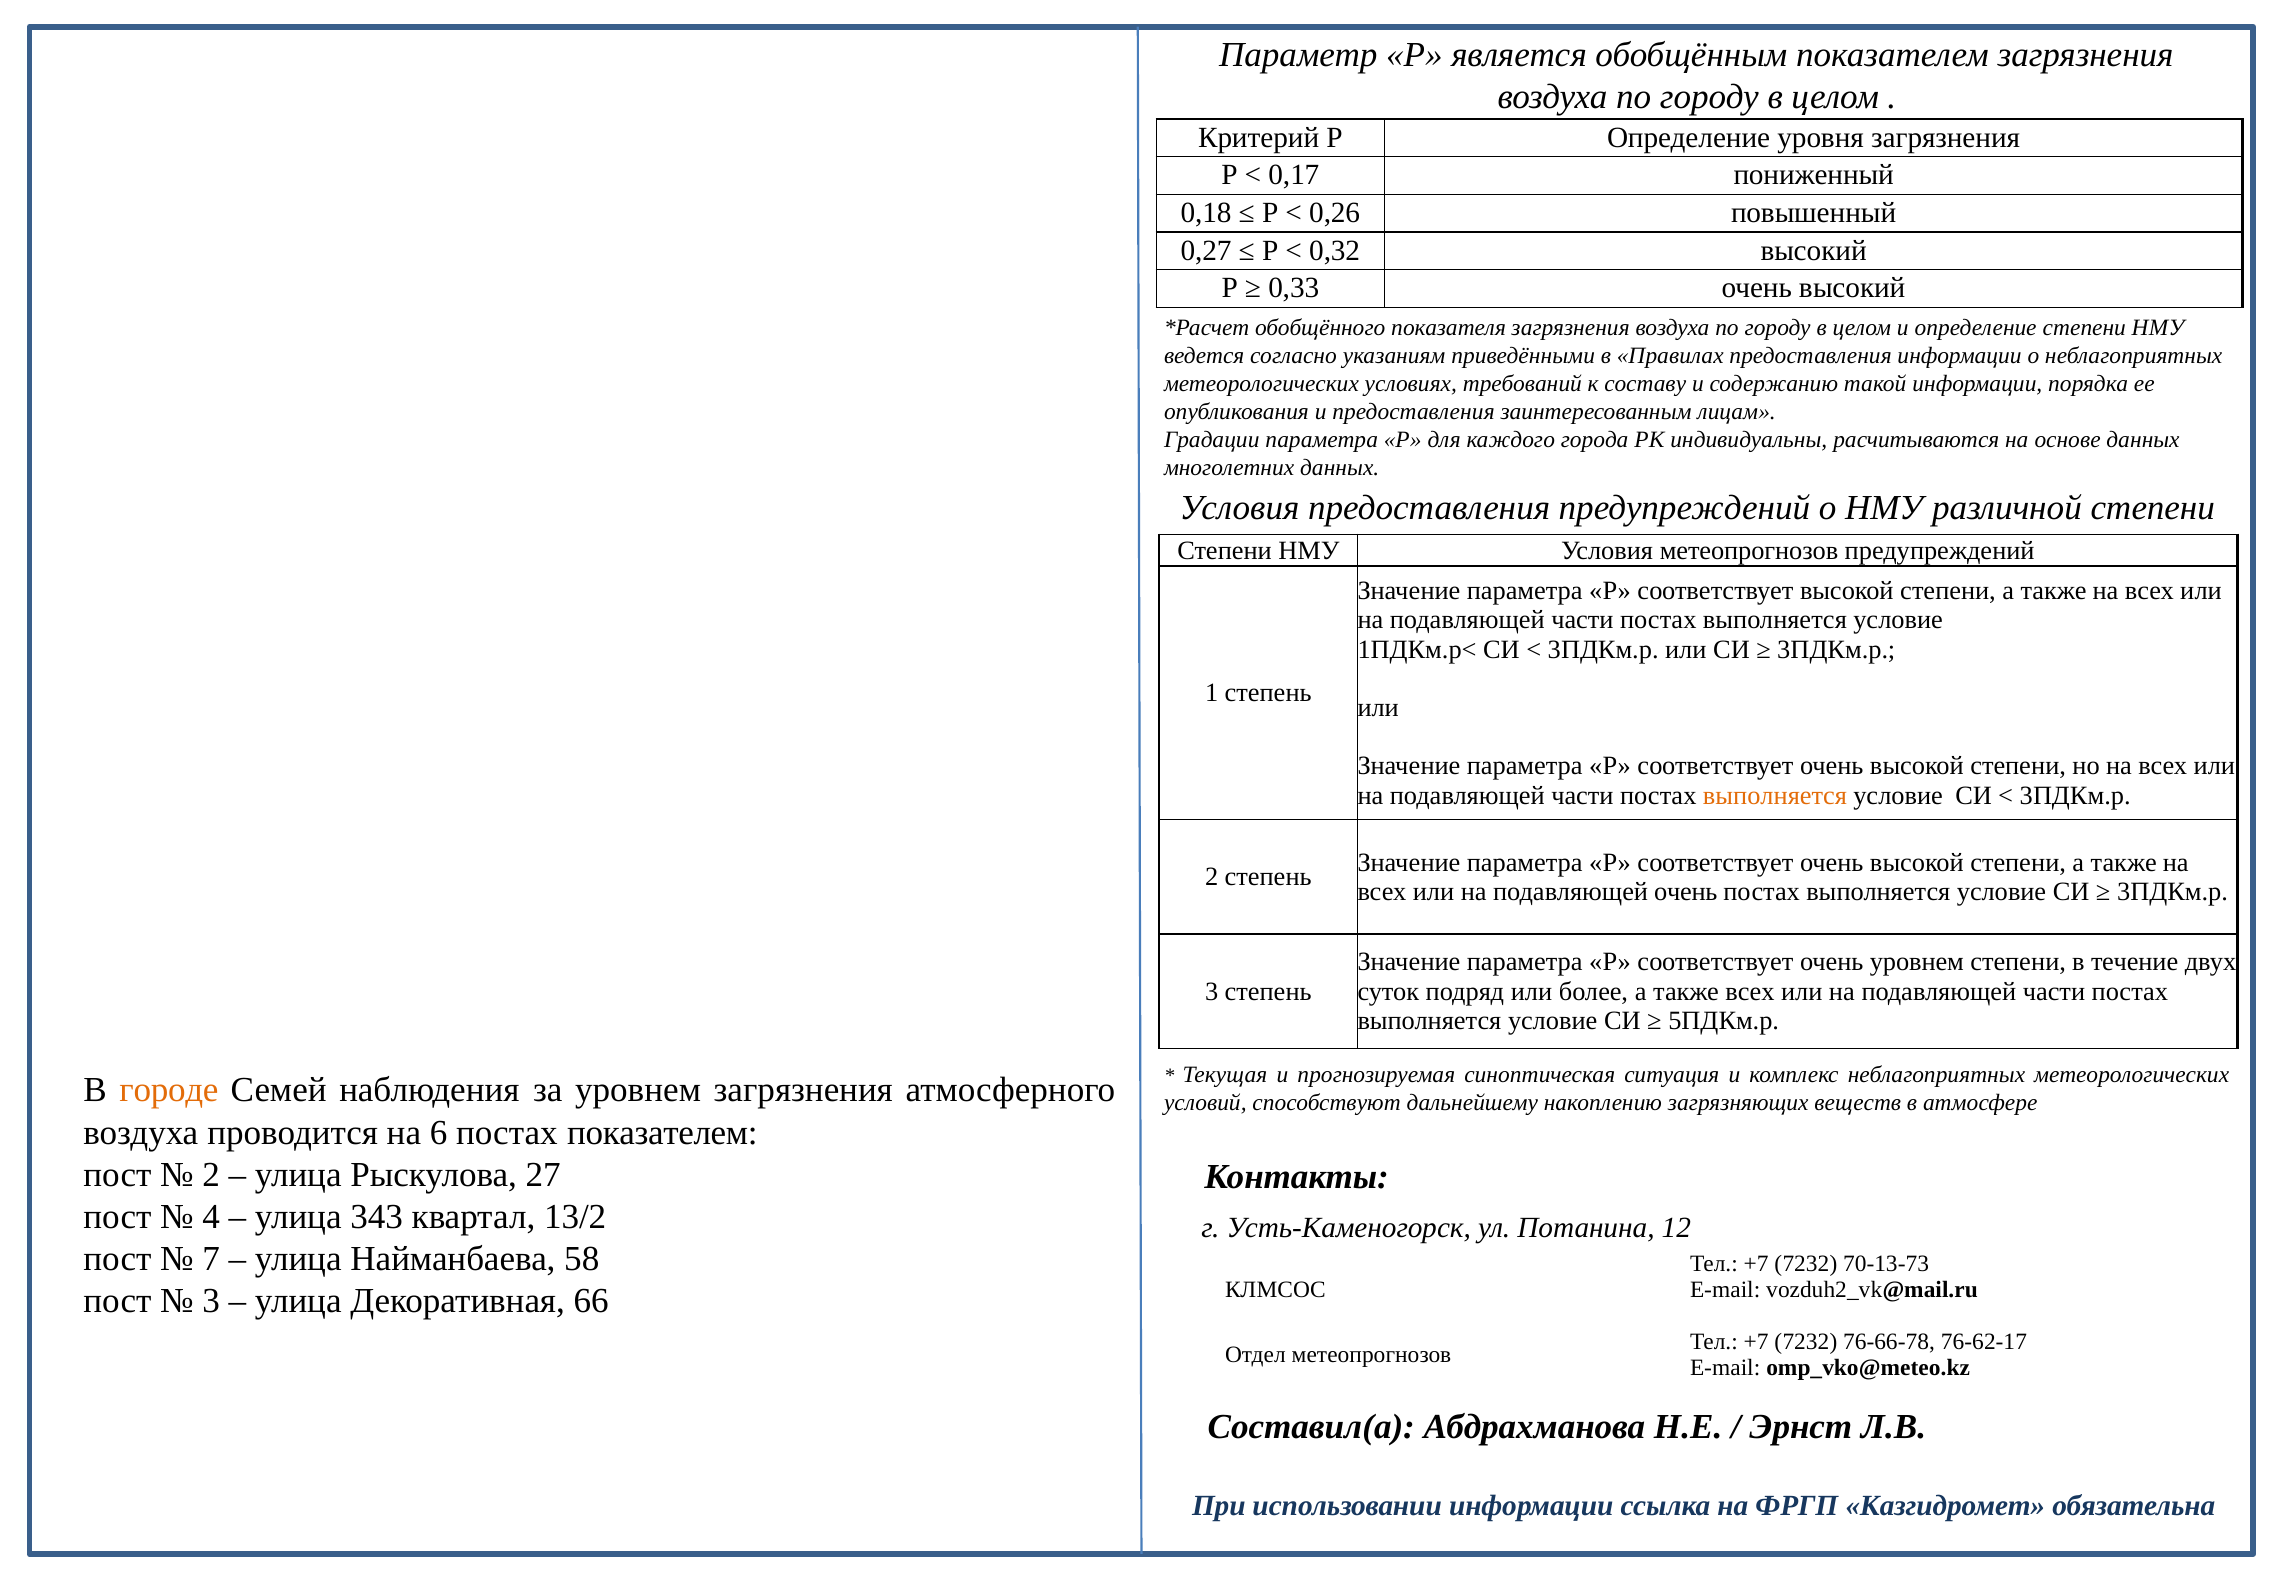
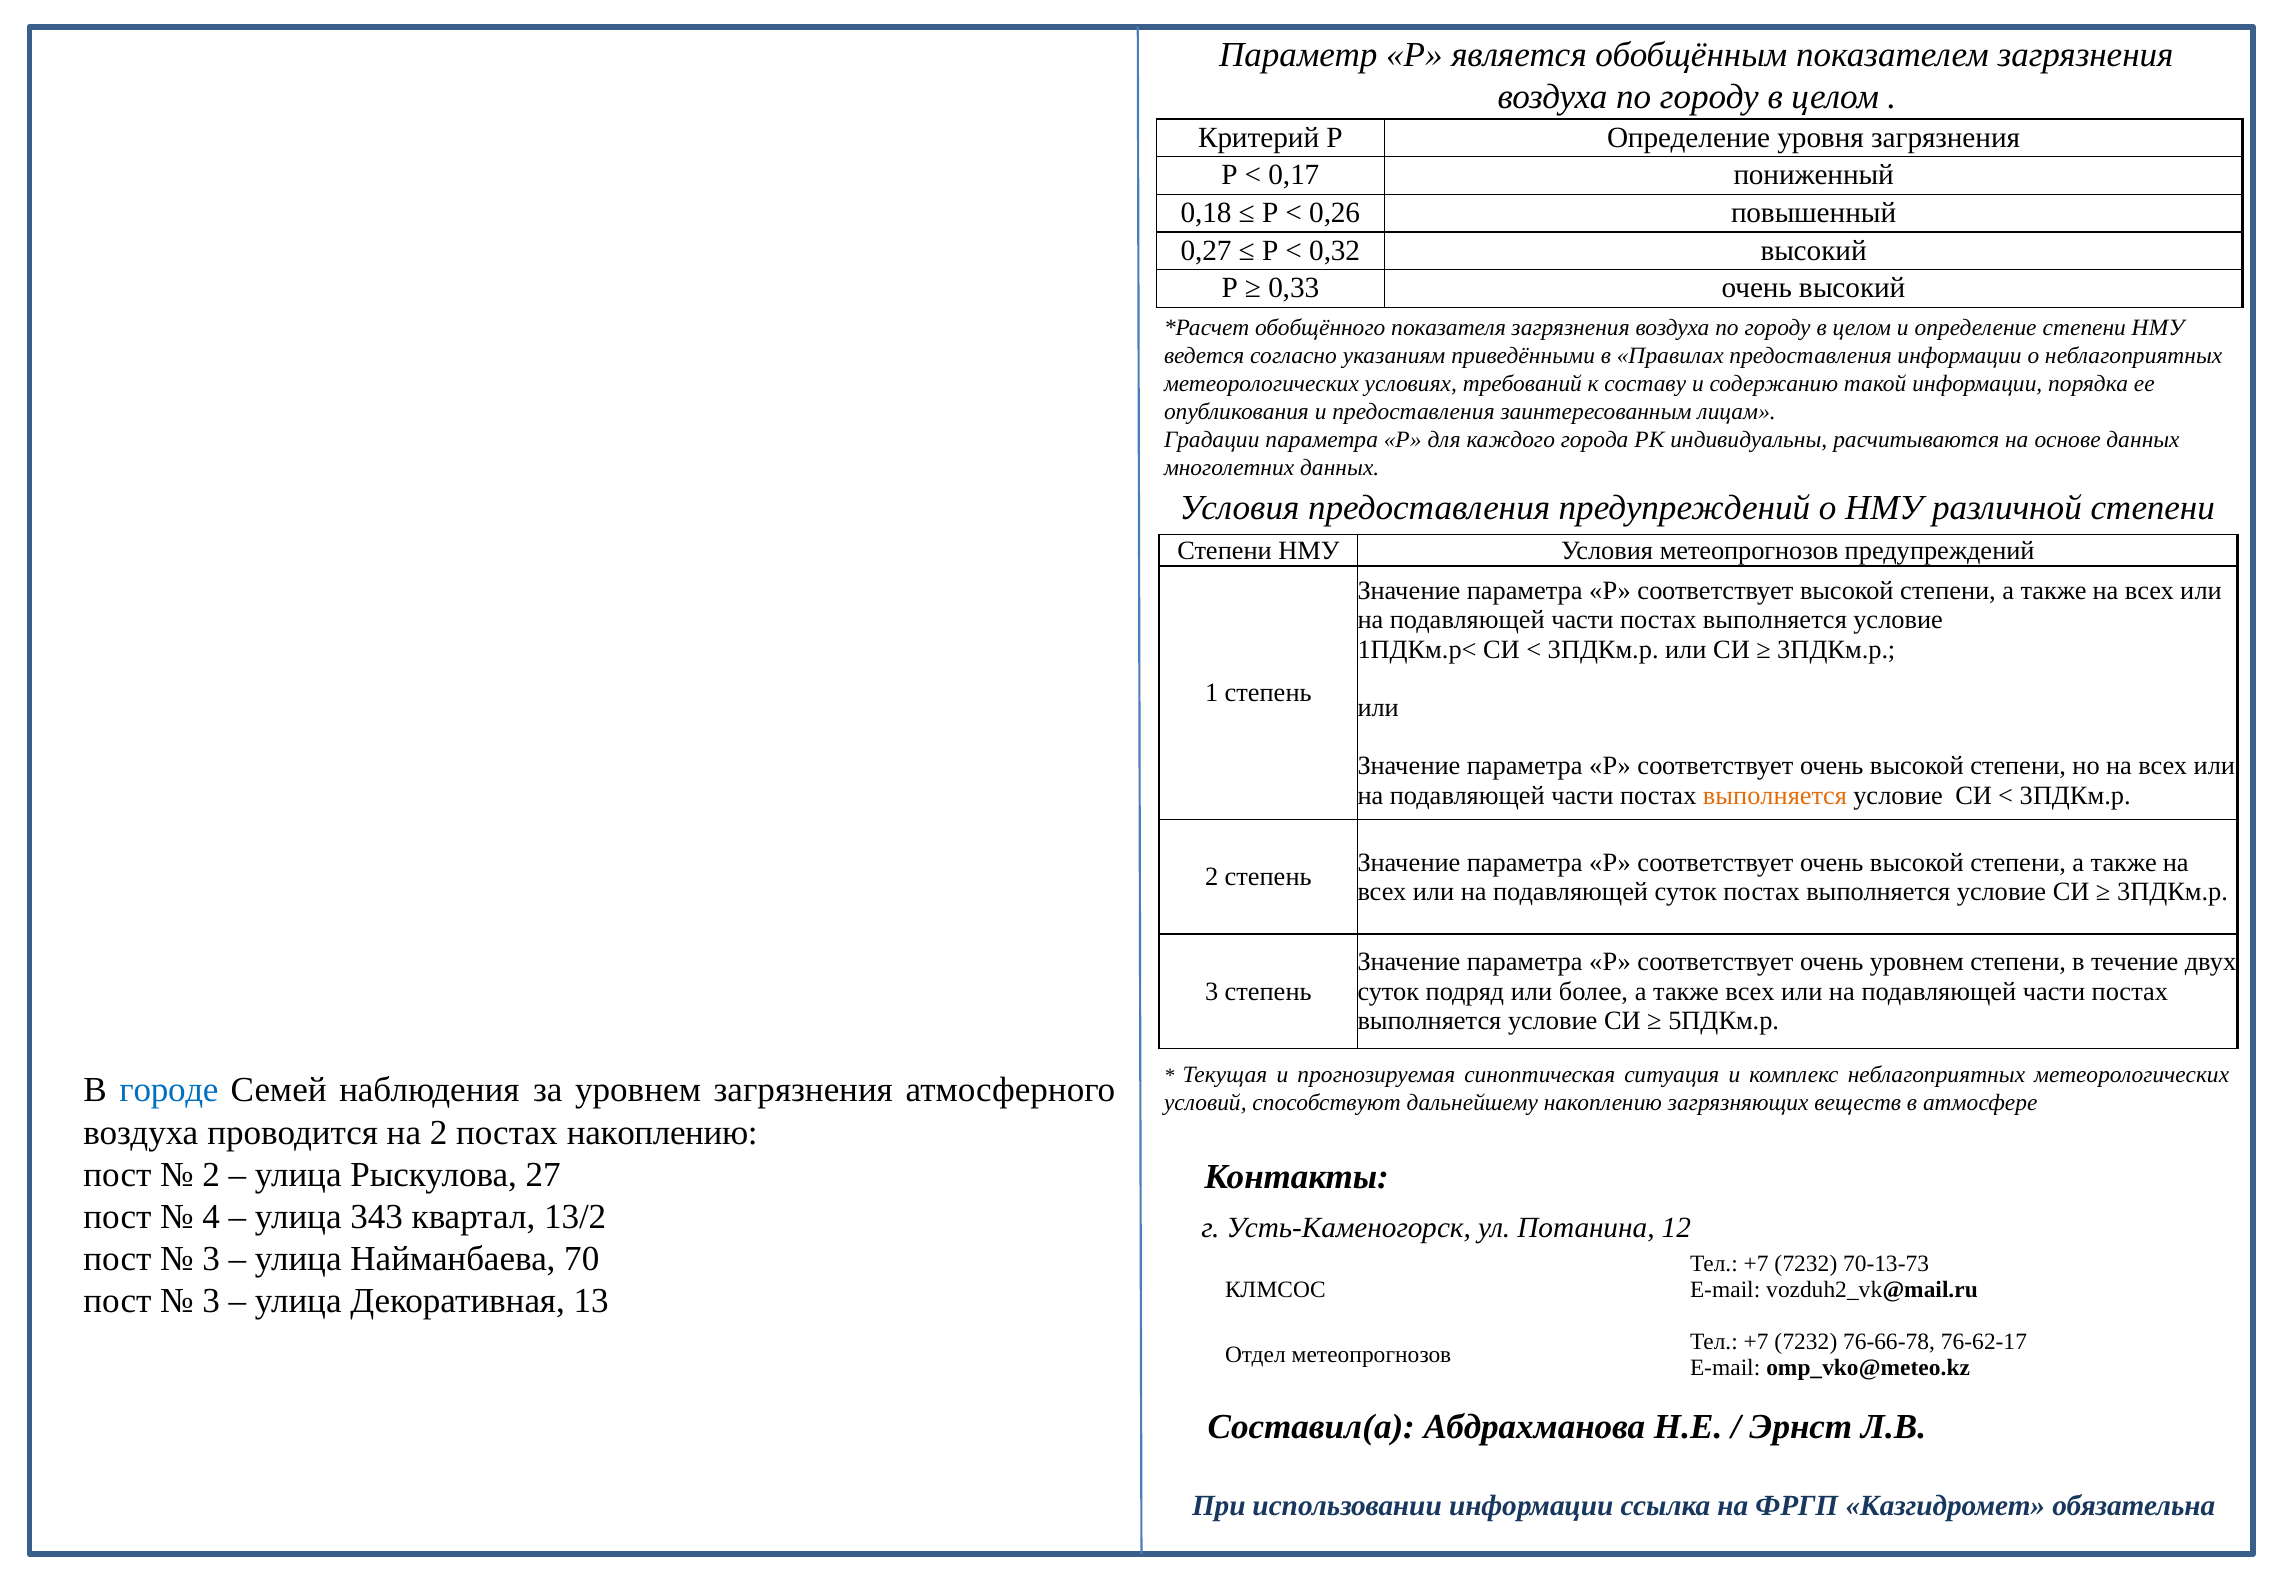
подавляющей очень: очень -> суток (1686, 891)
городе colour: orange -> blue (169, 1090)
на 6: 6 -> 2 (439, 1132)
постах показателем: показателем -> накоплению (662, 1132)
7: 7 -> 3 (211, 1259)
58: 58 -> 70 (582, 1259)
66: 66 -> 13 (591, 1301)
